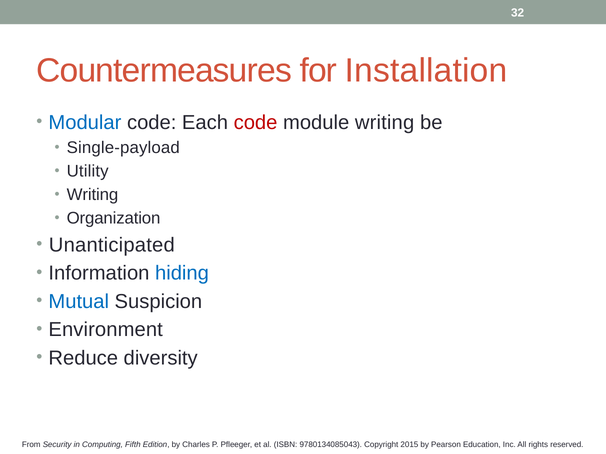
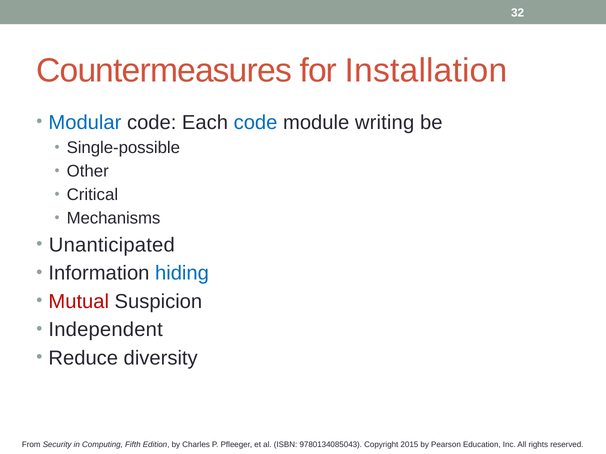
code colour: red -> blue (256, 123)
Single-payload: Single-payload -> Single-possible (123, 148)
Utility: Utility -> Other (88, 172)
Writing: Writing -> Critical (92, 195)
Organization: Organization -> Mechanisms (114, 219)
Mutual colour: blue -> red (79, 302)
Environment: Environment -> Independent (106, 330)
